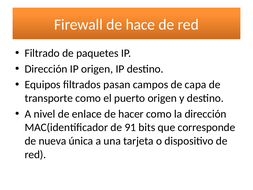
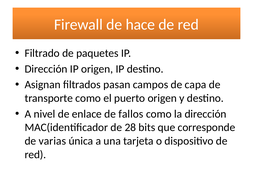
Equipos: Equipos -> Asignan (43, 85)
hacer: hacer -> fallos (131, 114)
91: 91 -> 28 (130, 127)
nueva: nueva -> varias (52, 141)
